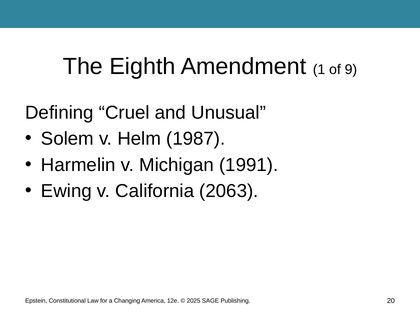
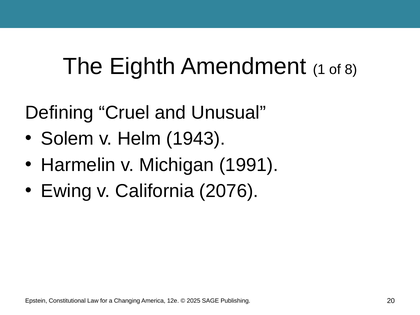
9: 9 -> 8 (351, 69)
1987: 1987 -> 1943 (196, 139)
2063: 2063 -> 2076 (229, 191)
